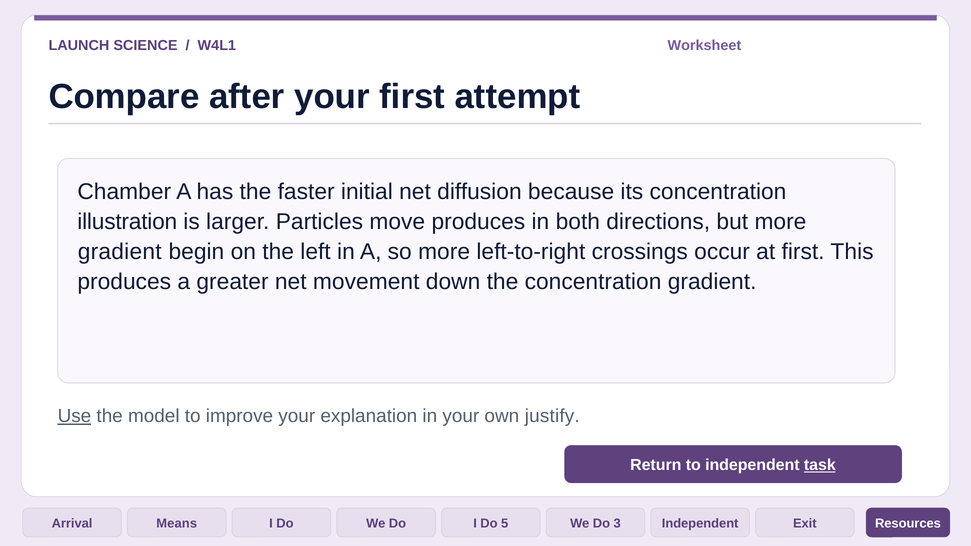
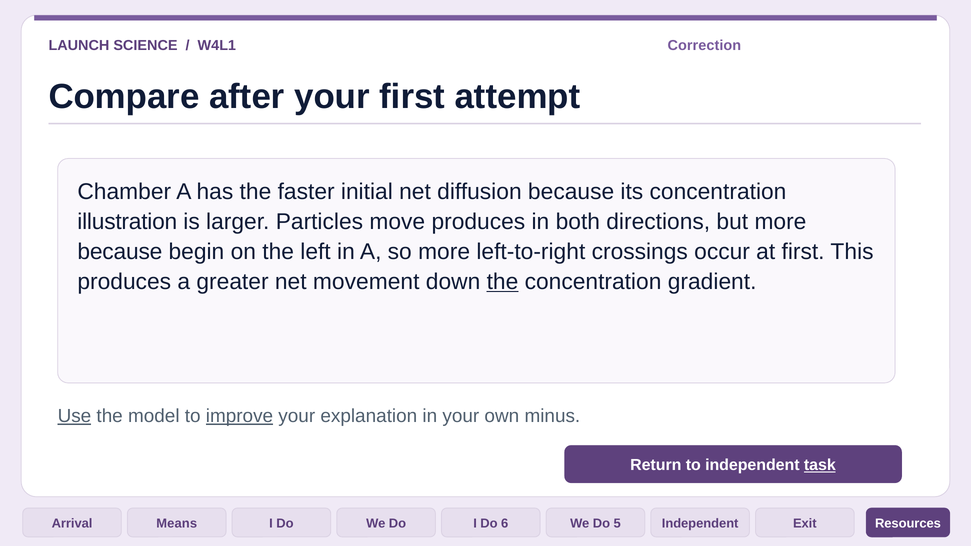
Worksheet: Worksheet -> Correction (704, 46)
gradient: gradient -> because (120, 252)
the underline: none -> present (502, 282)
improve underline: none -> present (239, 416)
justify: justify -> minus (552, 416)
5: 5 -> 6 (505, 524)
3: 3 -> 5 (617, 524)
